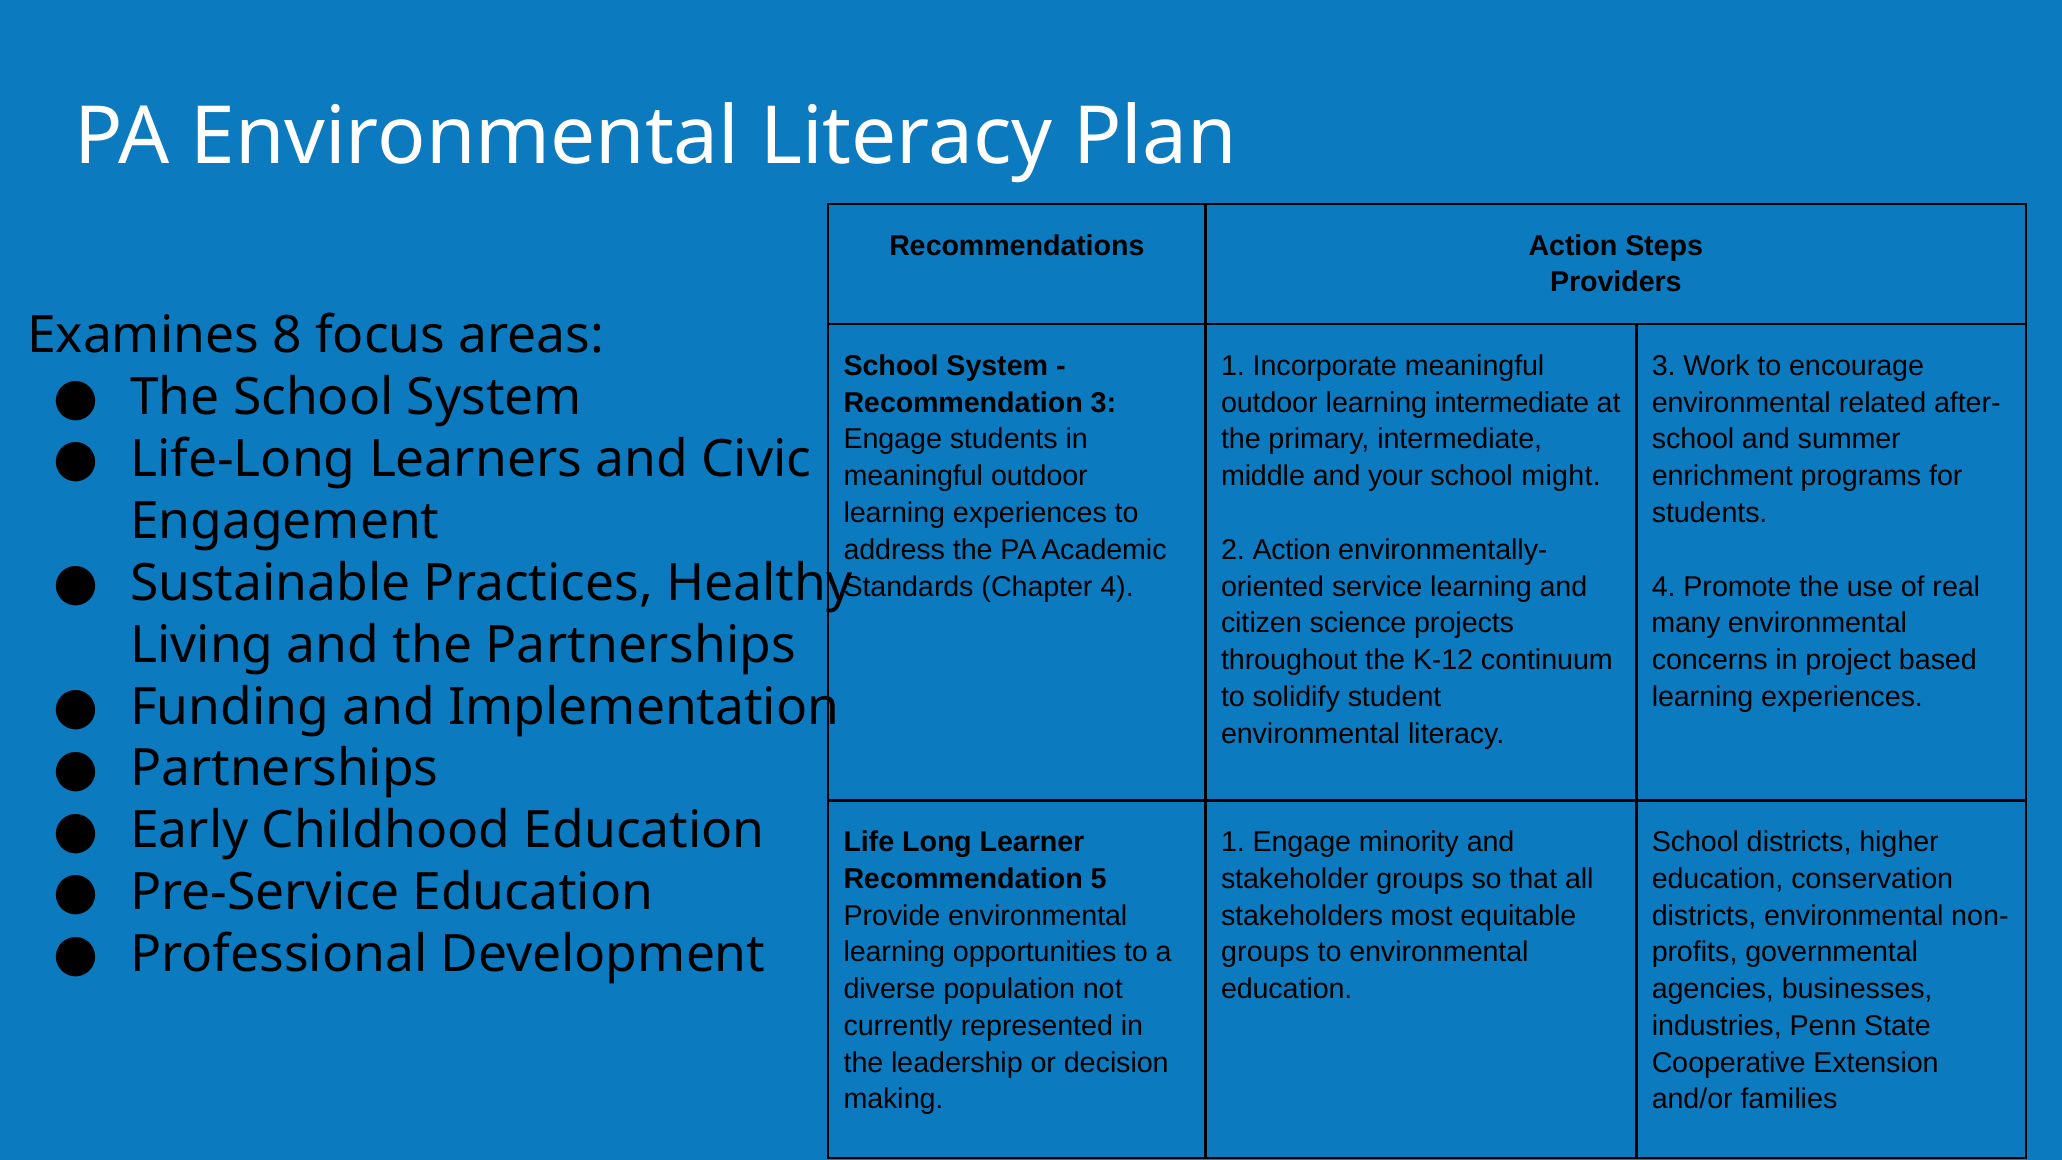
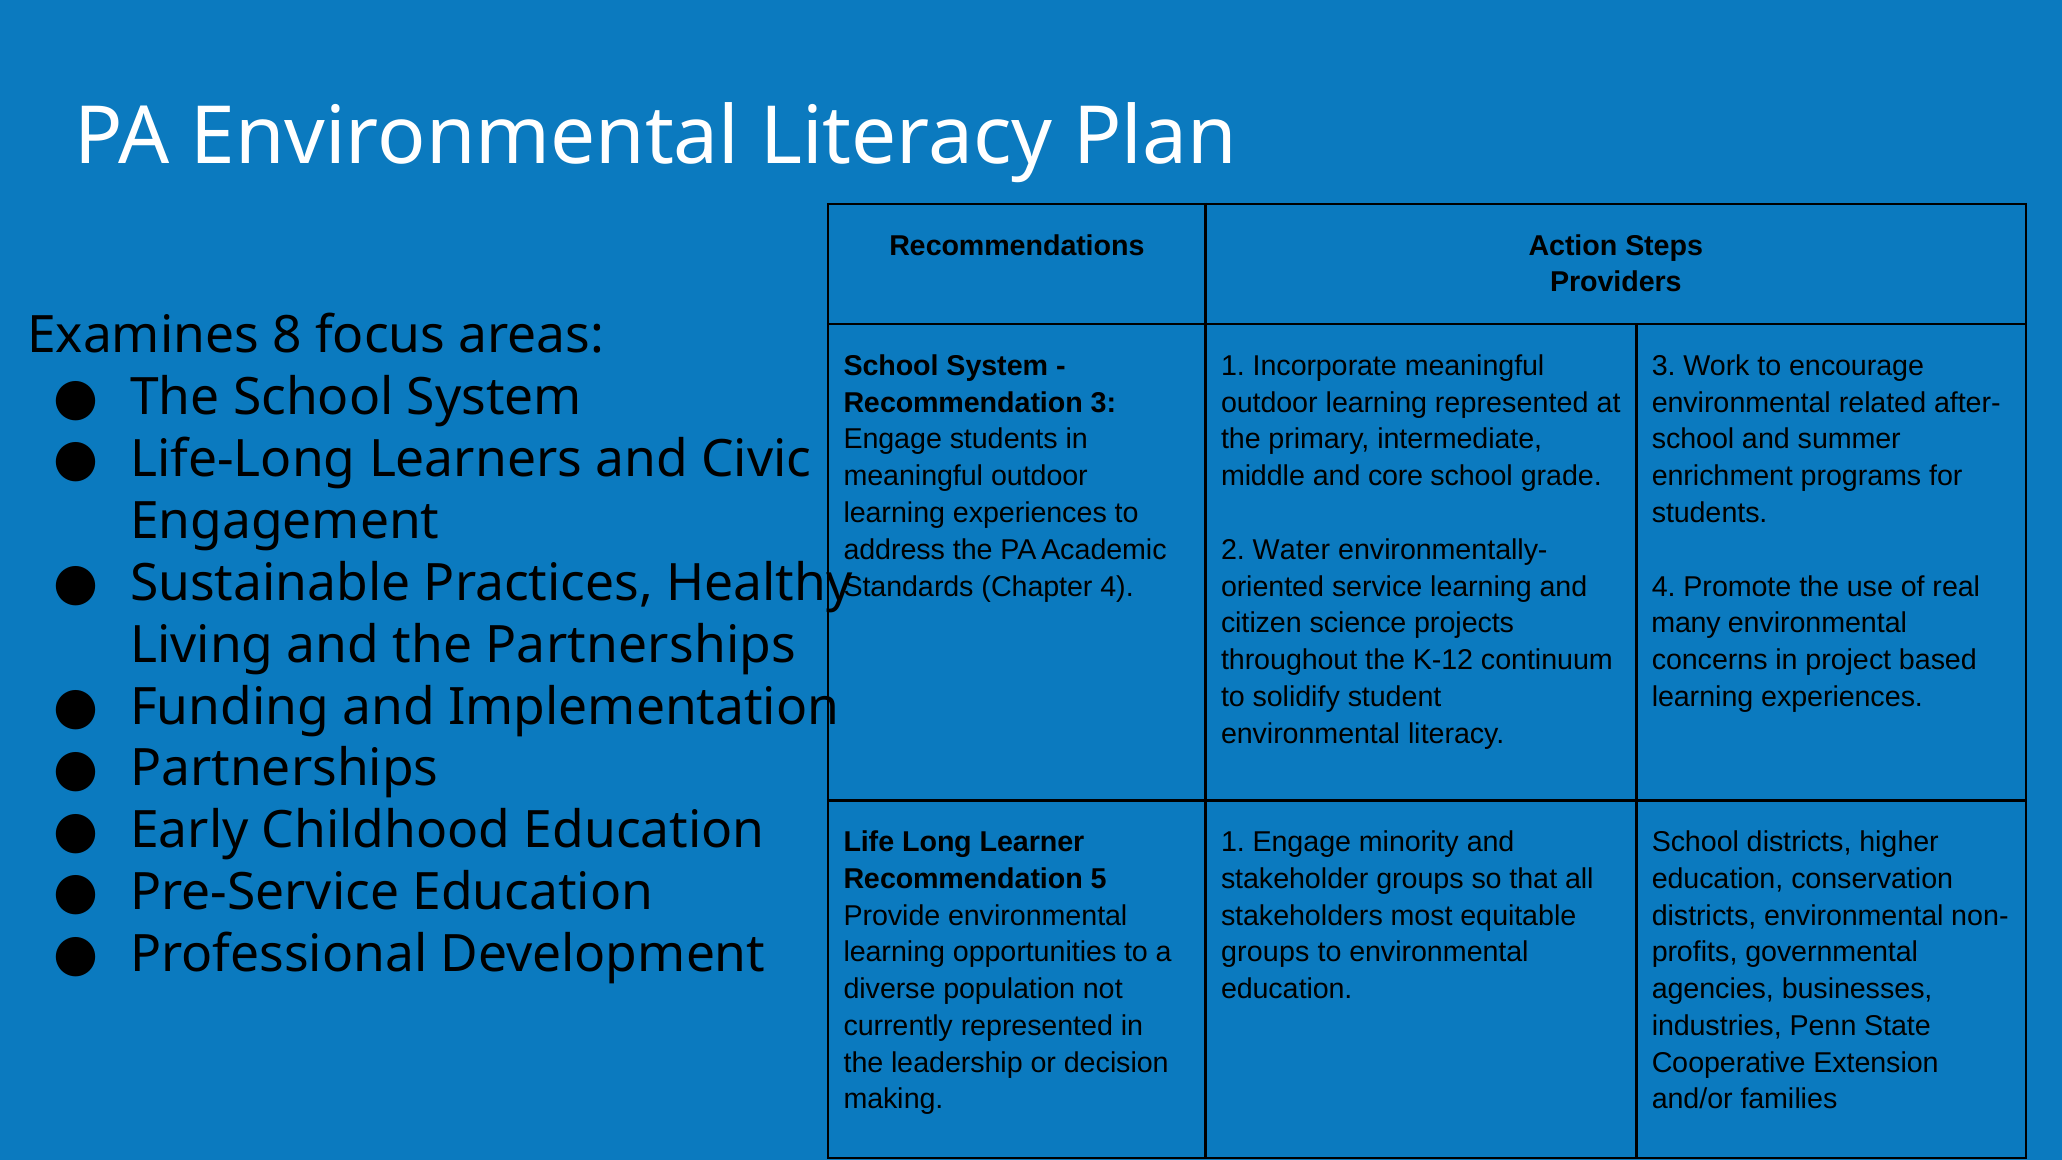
learning intermediate: intermediate -> represented (1512, 403)
your: your -> core (1396, 476)
might: might -> grade (1561, 476)
2 Action: Action -> Water (1291, 550)
